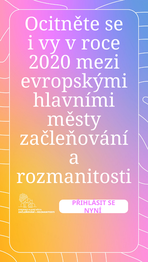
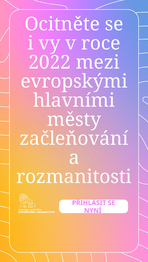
2020: 2020 -> 2022 (50, 63)
